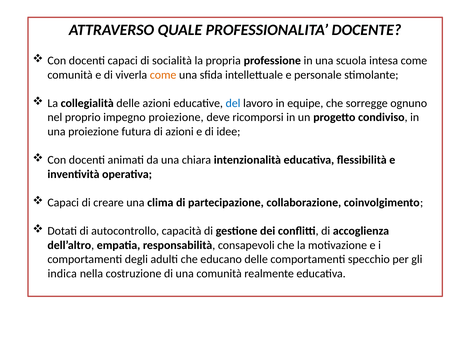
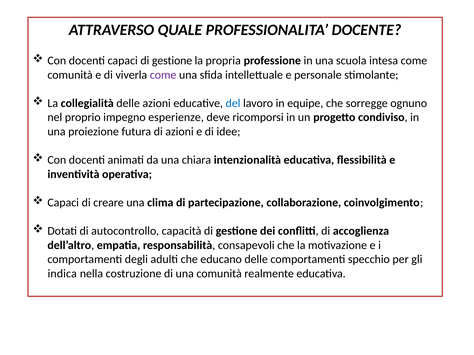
capaci di socialità: socialità -> gestione (172, 61)
come colour: orange -> purple (163, 75)
impegno proiezione: proiezione -> esperienze (176, 118)
